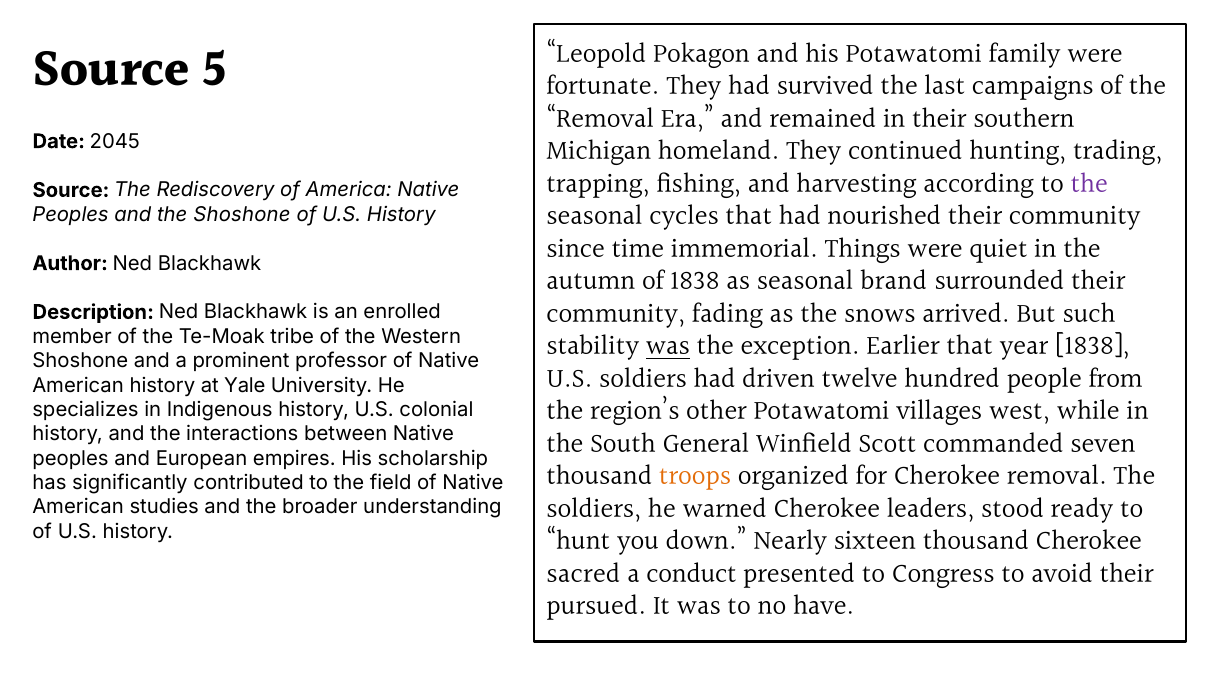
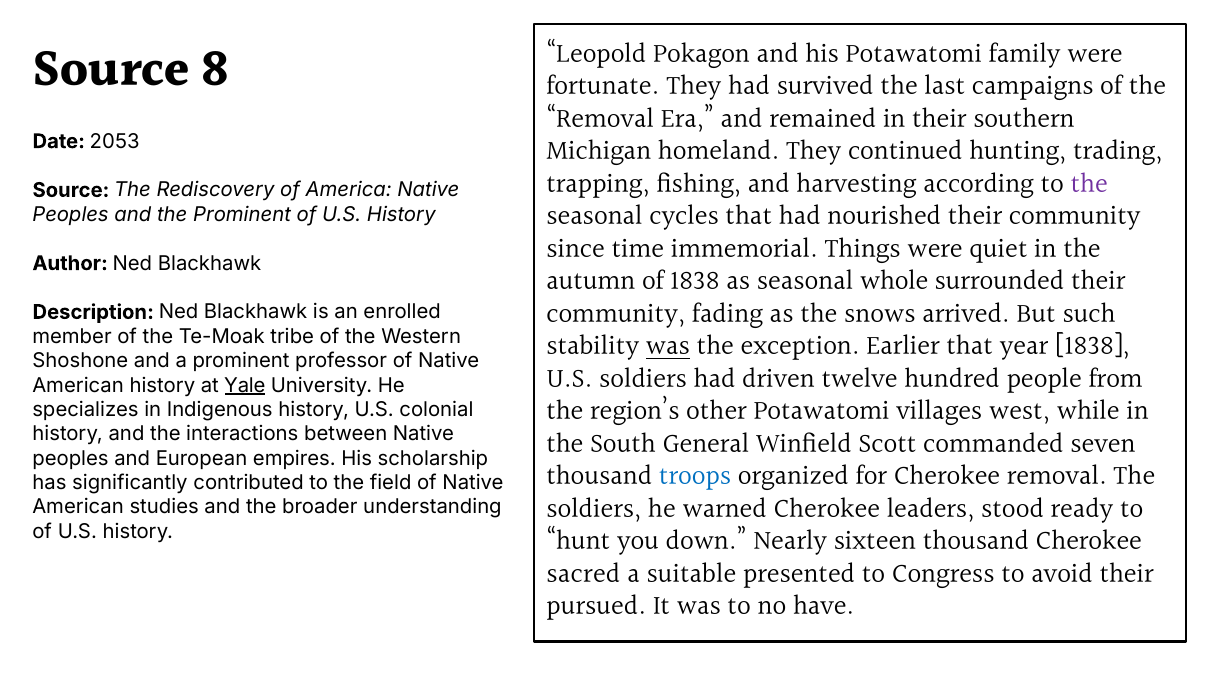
5: 5 -> 8 (216, 70)
2045: 2045 -> 2053 (115, 141)
the Shoshone: Shoshone -> Prominent (242, 214)
brand: brand -> whole (894, 282)
Yale underline: none -> present (245, 385)
troops colour: orange -> blue (695, 477)
conduct: conduct -> suitable (691, 574)
